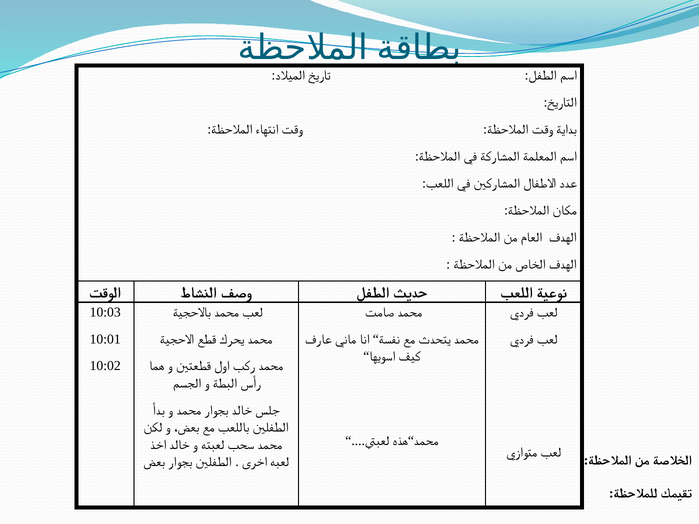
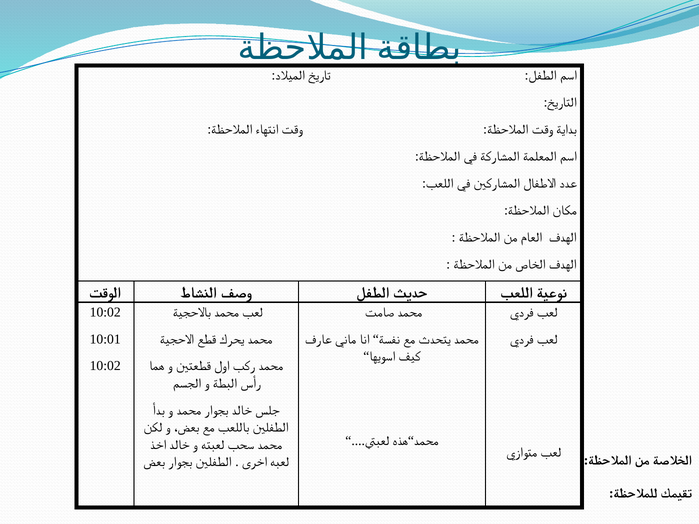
10:03: 10:03 -> 10:02 (105, 312)
